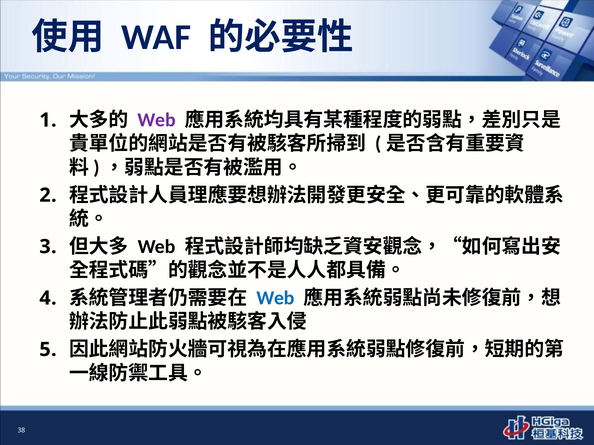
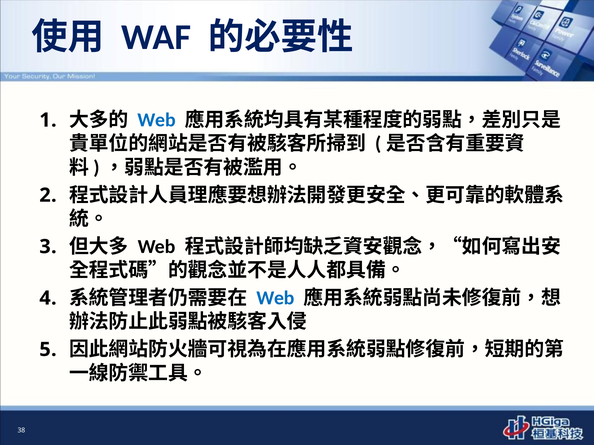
Web colour: purple -> blue (157, 120)
